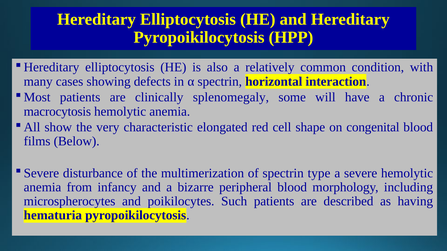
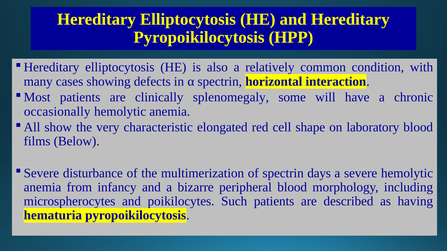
macrocytosis: macrocytosis -> occasionally (57, 112)
congenital: congenital -> laboratory (373, 128)
type: type -> days (319, 173)
